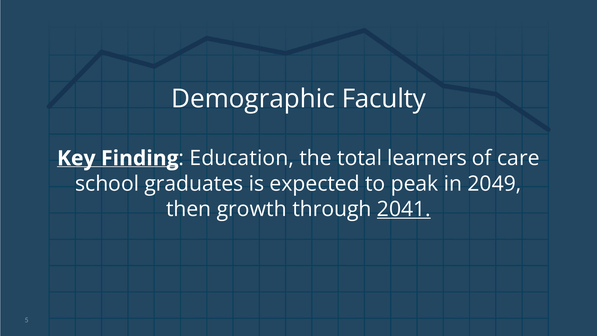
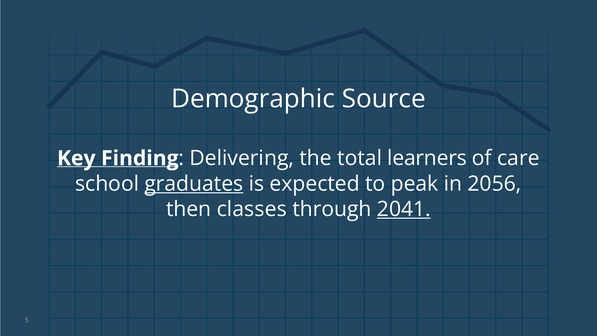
Faculty: Faculty -> Source (384, 99)
Education: Education -> Delivering (242, 158)
graduates underline: none -> present (194, 184)
2049: 2049 -> 2056 (494, 184)
growth: growth -> classes (252, 209)
